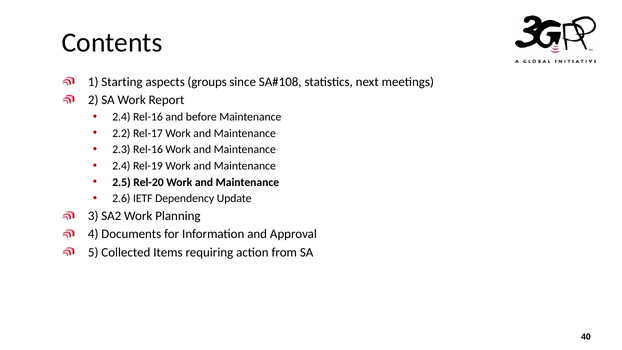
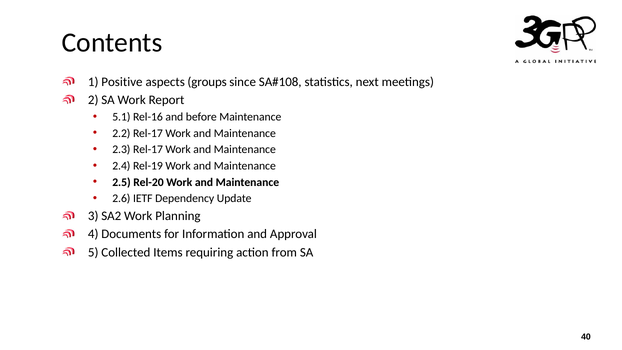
Starting: Starting -> Positive (122, 82)
2.4: 2.4 -> 5.1 (121, 117)
2.3 Rel-16: Rel-16 -> Rel-17 (148, 150)
